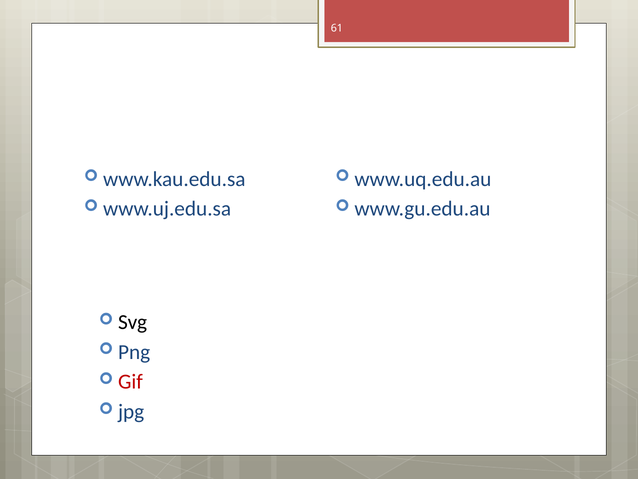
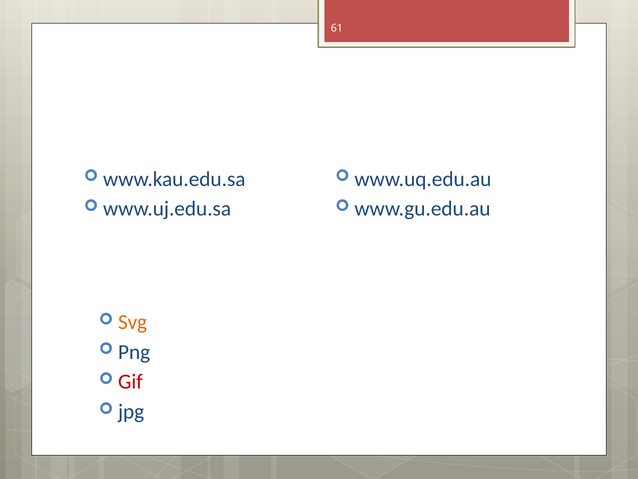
Svg colour: black -> orange (133, 322)
